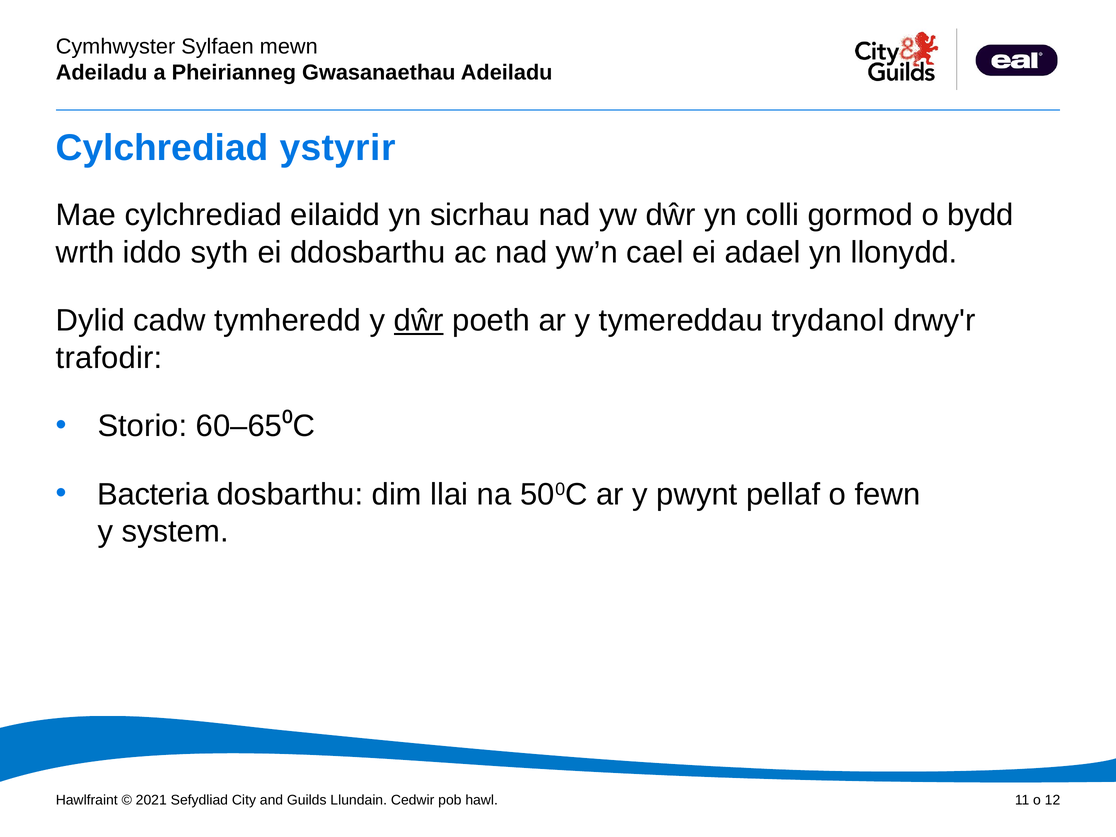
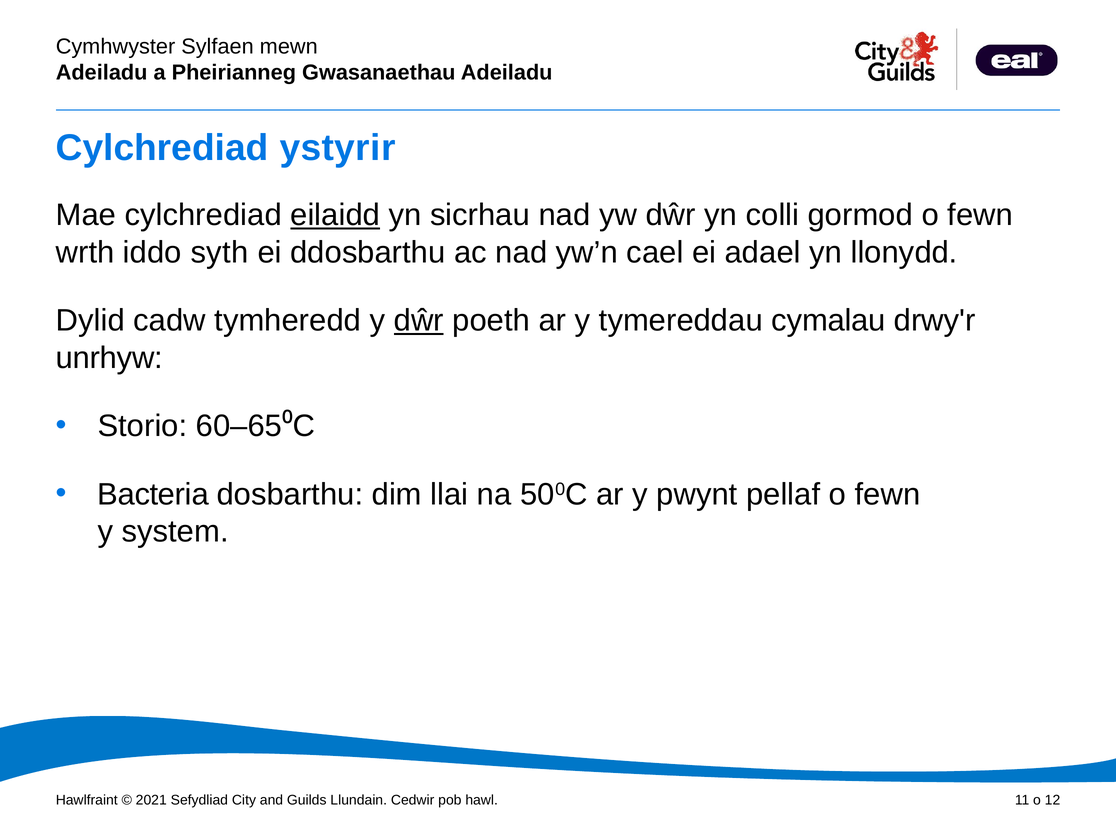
eilaidd underline: none -> present (335, 215)
gormod o bydd: bydd -> fewn (980, 215)
trydanol: trydanol -> cymalau (828, 321)
trafodir: trafodir -> unrhyw (109, 358)
